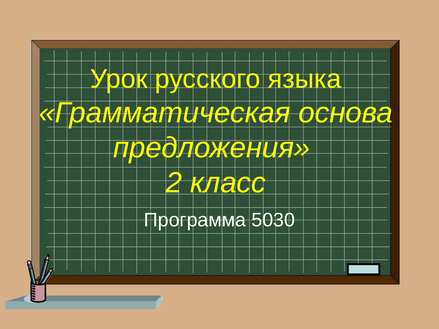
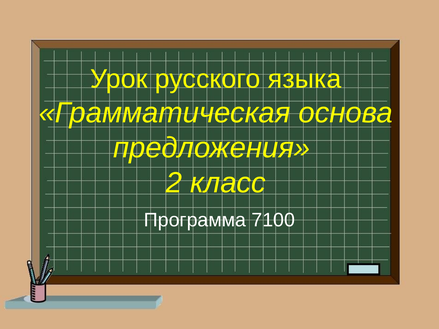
5030: 5030 -> 7100 (273, 220)
